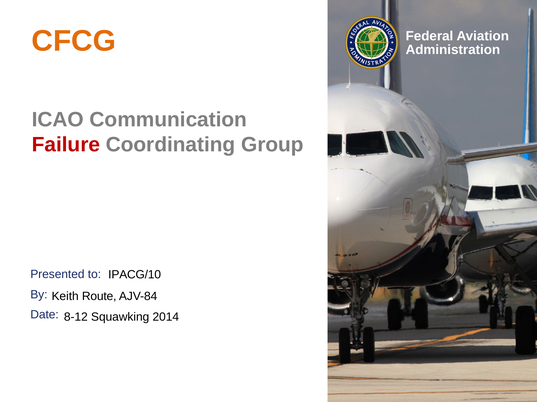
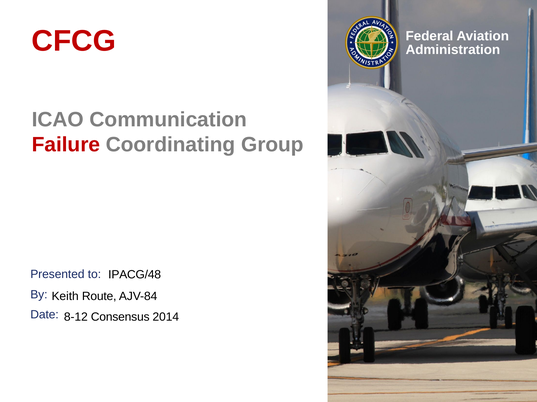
CFCG colour: orange -> red (74, 41)
IPACG/10: IPACG/10 -> IPACG/48 (135, 275)
Squawking: Squawking -> Consensus (120, 317)
